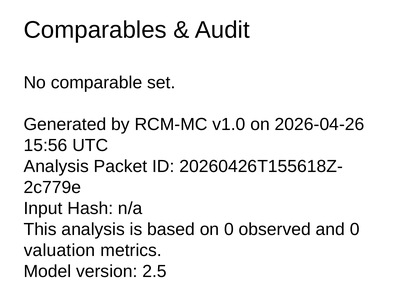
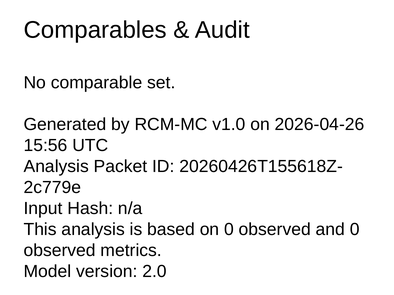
valuation: valuation -> observed (60, 251)
2.5: 2.5 -> 2.0 (155, 272)
